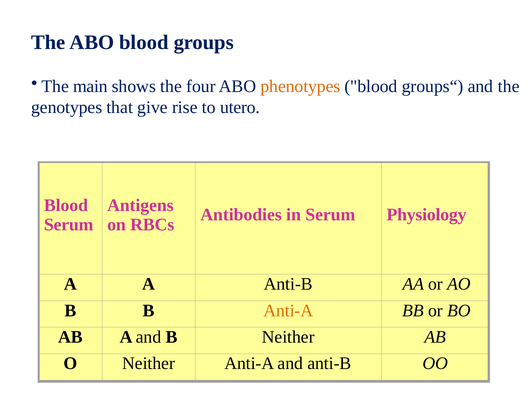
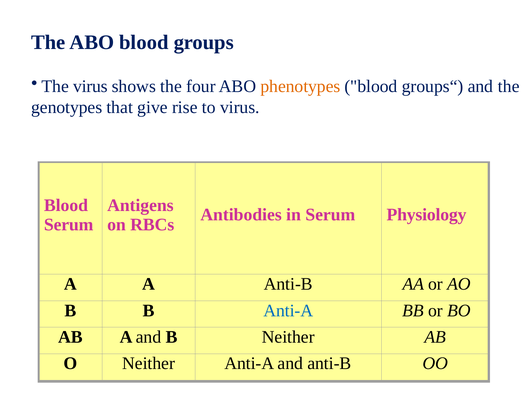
The main: main -> virus (90, 86)
to utero: utero -> virus (240, 108)
Anti-A colour: orange -> blue (288, 311)
